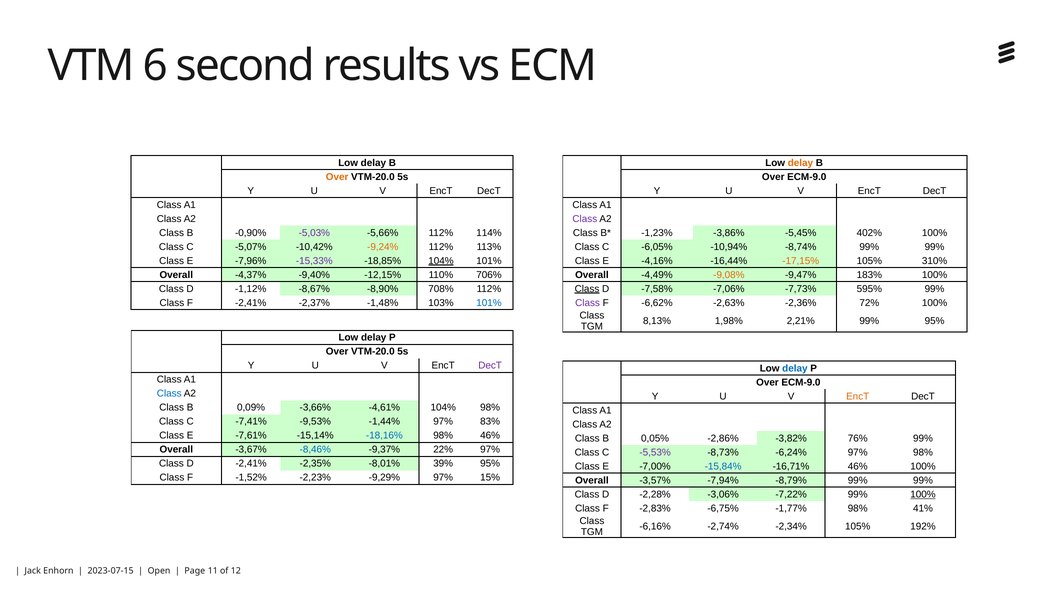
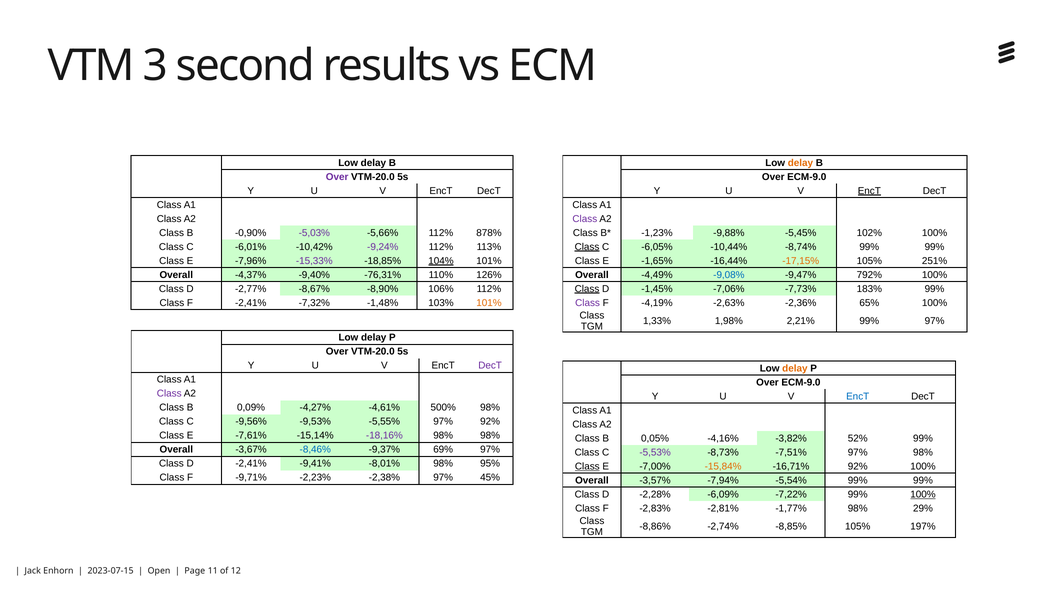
6: 6 -> 3 (155, 66)
Over colour: orange -> purple (337, 177)
EncT underline: none -> present (869, 191)
114%: 114% -> 878% (489, 233)
-3,86%: -3,86% -> -9,88% (729, 233)
402%: 402% -> 102% (869, 233)
-5,07%: -5,07% -> -6,01% (251, 247)
-9,24% colour: orange -> purple (383, 247)
Class underline: none -> present (587, 247)
-10,94%: -10,94% -> -10,44% (729, 247)
-4,16%: -4,16% -> -1,65% (657, 261)
310%: 310% -> 251% (935, 261)
-12,15%: -12,15% -> -76,31% (383, 275)
706%: 706% -> 126% (489, 275)
-9,08% colour: orange -> blue (729, 275)
183%: 183% -> 792% (869, 275)
-1,12%: -1,12% -> -2,77% (251, 289)
708%: 708% -> 106% (441, 289)
-7,58%: -7,58% -> -1,45% (657, 289)
595%: 595% -> 183% (869, 289)
-2,37%: -2,37% -> -7,32% (314, 303)
101% colour: blue -> orange (489, 303)
-6,62%: -6,62% -> -4,19% (657, 303)
72%: 72% -> 65% (869, 303)
8,13%: 8,13% -> 1,33% (657, 321)
99% 95%: 95% -> 97% (935, 321)
delay colour: blue -> orange (795, 368)
Class colour: blue -> purple (169, 394)
EncT colour: orange -> blue (858, 396)
-3,66%: -3,66% -> -4,27% (315, 408)
-4,61% 104%: 104% -> 500% (443, 408)
-7,41%: -7,41% -> -9,56% (251, 422)
-1,44%: -1,44% -> -5,55% (384, 422)
97% 83%: 83% -> 92% (490, 422)
-18,16% colour: blue -> purple (384, 436)
98% 46%: 46% -> 98% (490, 436)
-2,86%: -2,86% -> -4,16% (723, 438)
76%: 76% -> 52% (858, 438)
22%: 22% -> 69% (443, 450)
-6,24%: -6,24% -> -7,51% (791, 452)
-2,35%: -2,35% -> -9,41% (315, 464)
-8,01% 39%: 39% -> 98% (443, 464)
Class underline: none -> present (587, 466)
-15,84% colour: blue -> orange (723, 466)
-16,71% 46%: 46% -> 92% (858, 466)
-1,52%: -1,52% -> -9,71% (251, 478)
-9,29%: -9,29% -> -2,38% (384, 478)
15%: 15% -> 45% (490, 478)
-8,79%: -8,79% -> -5,54% (791, 480)
-3,06%: -3,06% -> -6,09% (723, 494)
-6,75%: -6,75% -> -2,81% (723, 508)
41%: 41% -> 29% (923, 508)
-6,16%: -6,16% -> -8,86% (655, 526)
-2,34%: -2,34% -> -8,85% (791, 526)
192%: 192% -> 197% (923, 526)
